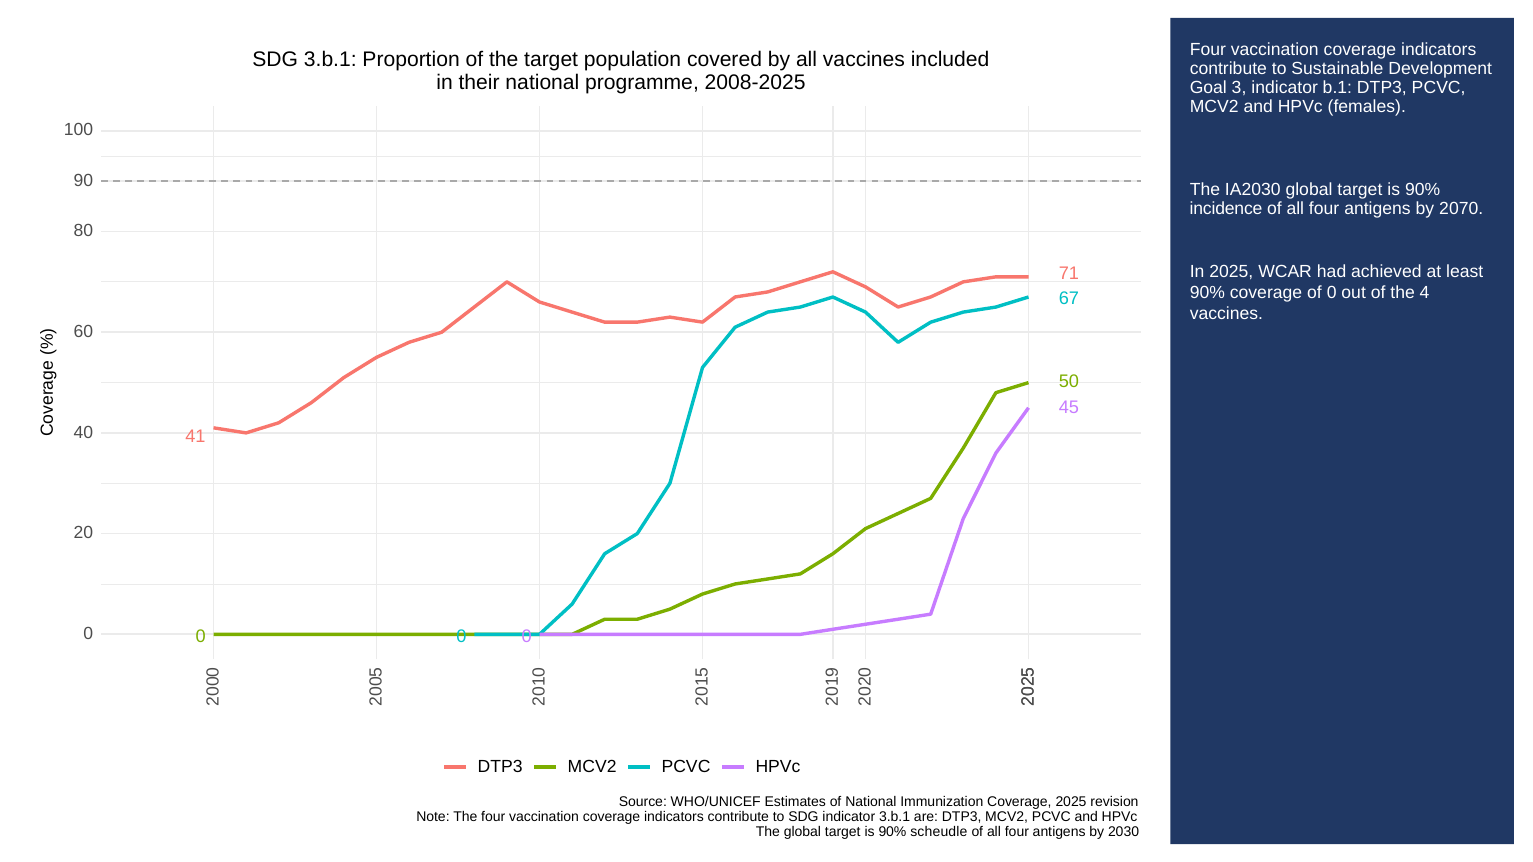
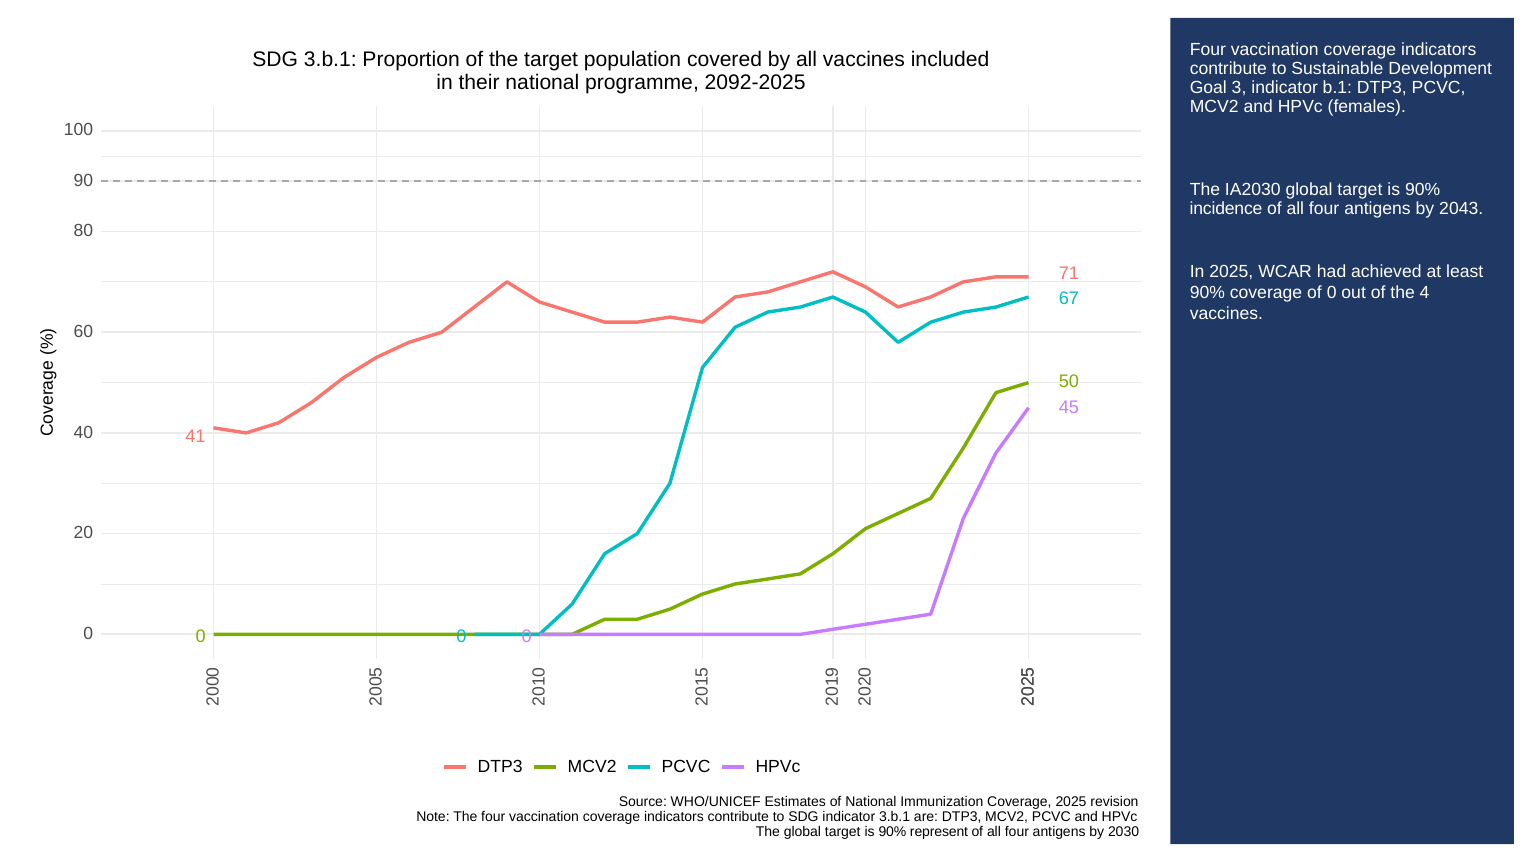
2008-2025: 2008-2025 -> 2092-2025 (755, 82)
2070: 2070 -> 2043 (1461, 209)
scheudle: scheudle -> represent (939, 832)
